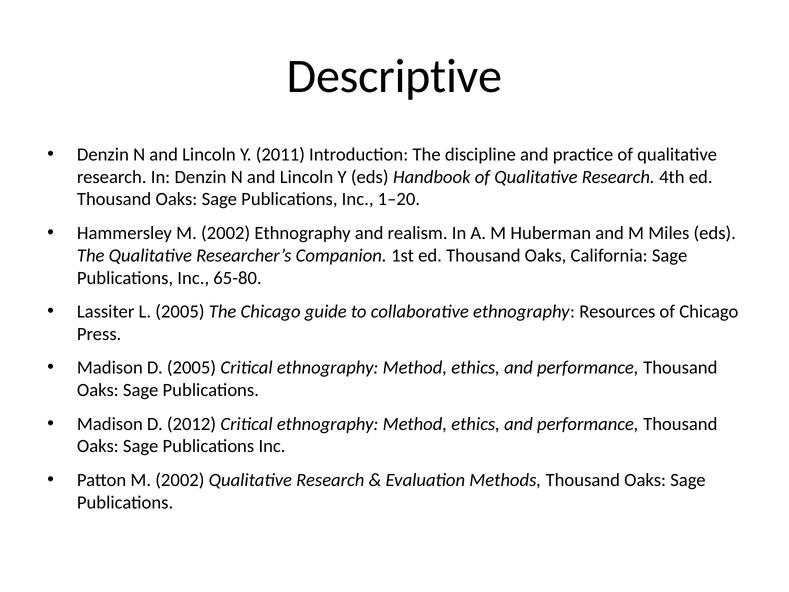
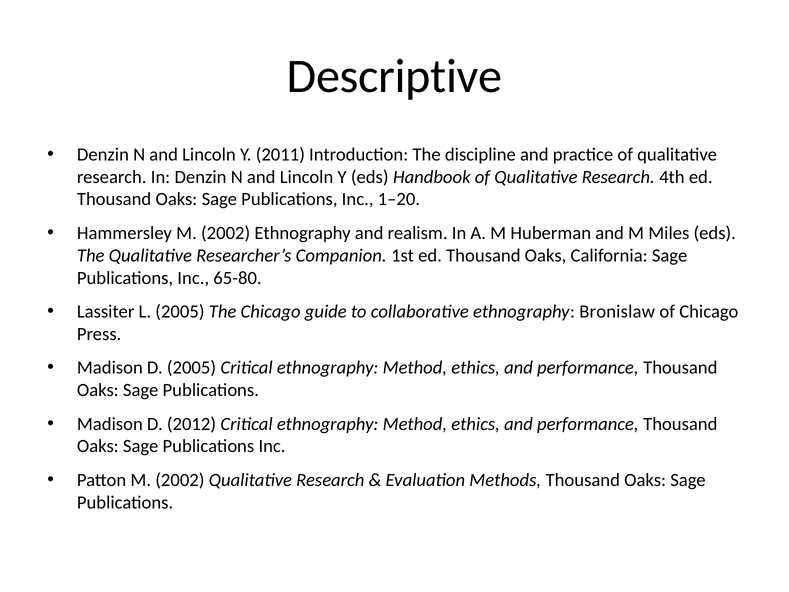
Resources: Resources -> Bronislaw (617, 311)
